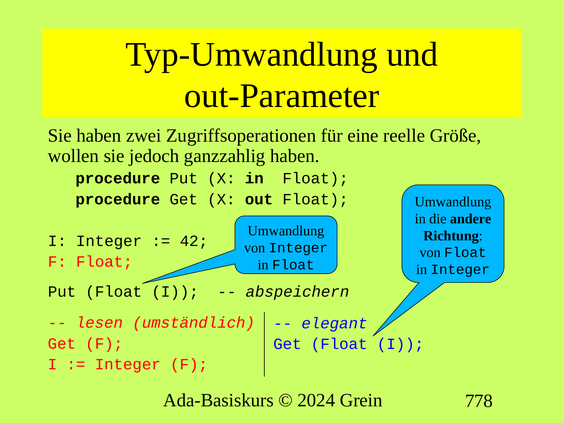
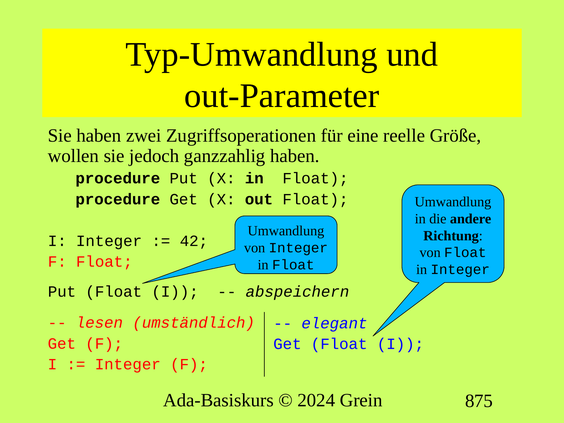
778: 778 -> 875 (479, 401)
